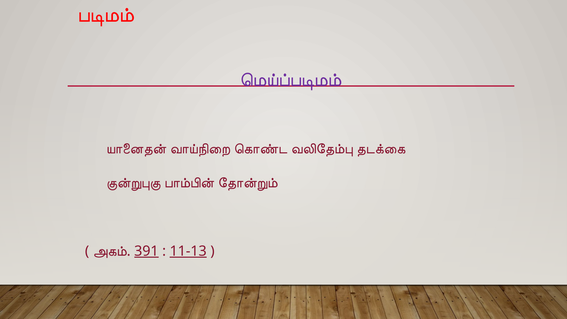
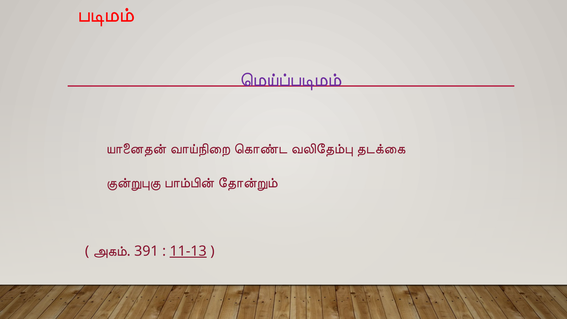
391 underline: present -> none (146, 251)
